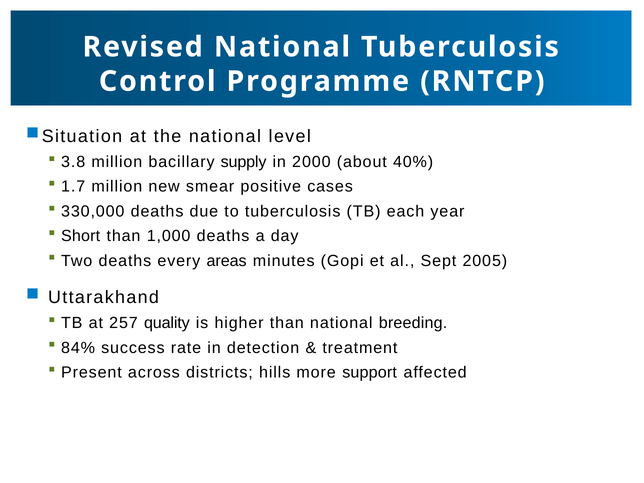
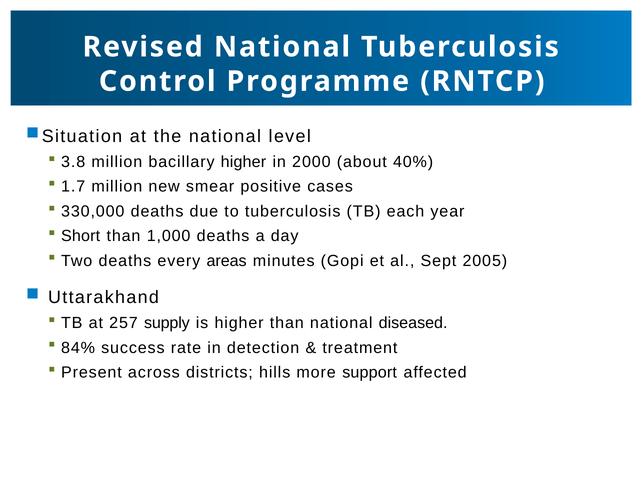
bacillary supply: supply -> higher (243, 162)
quality: quality -> supply (167, 323)
breeding: breeding -> diseased (413, 323)
